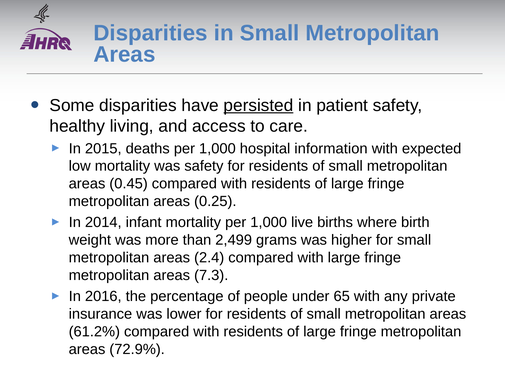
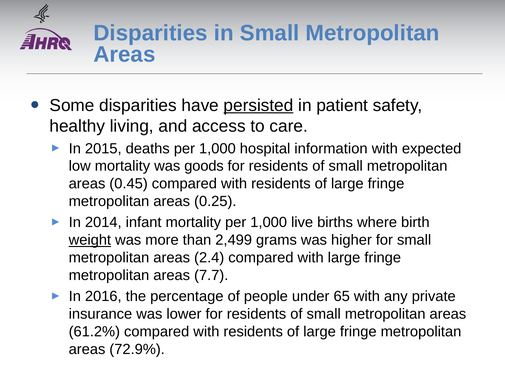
was safety: safety -> goods (204, 166)
weight underline: none -> present (90, 240)
7.3: 7.3 -> 7.7 (211, 275)
